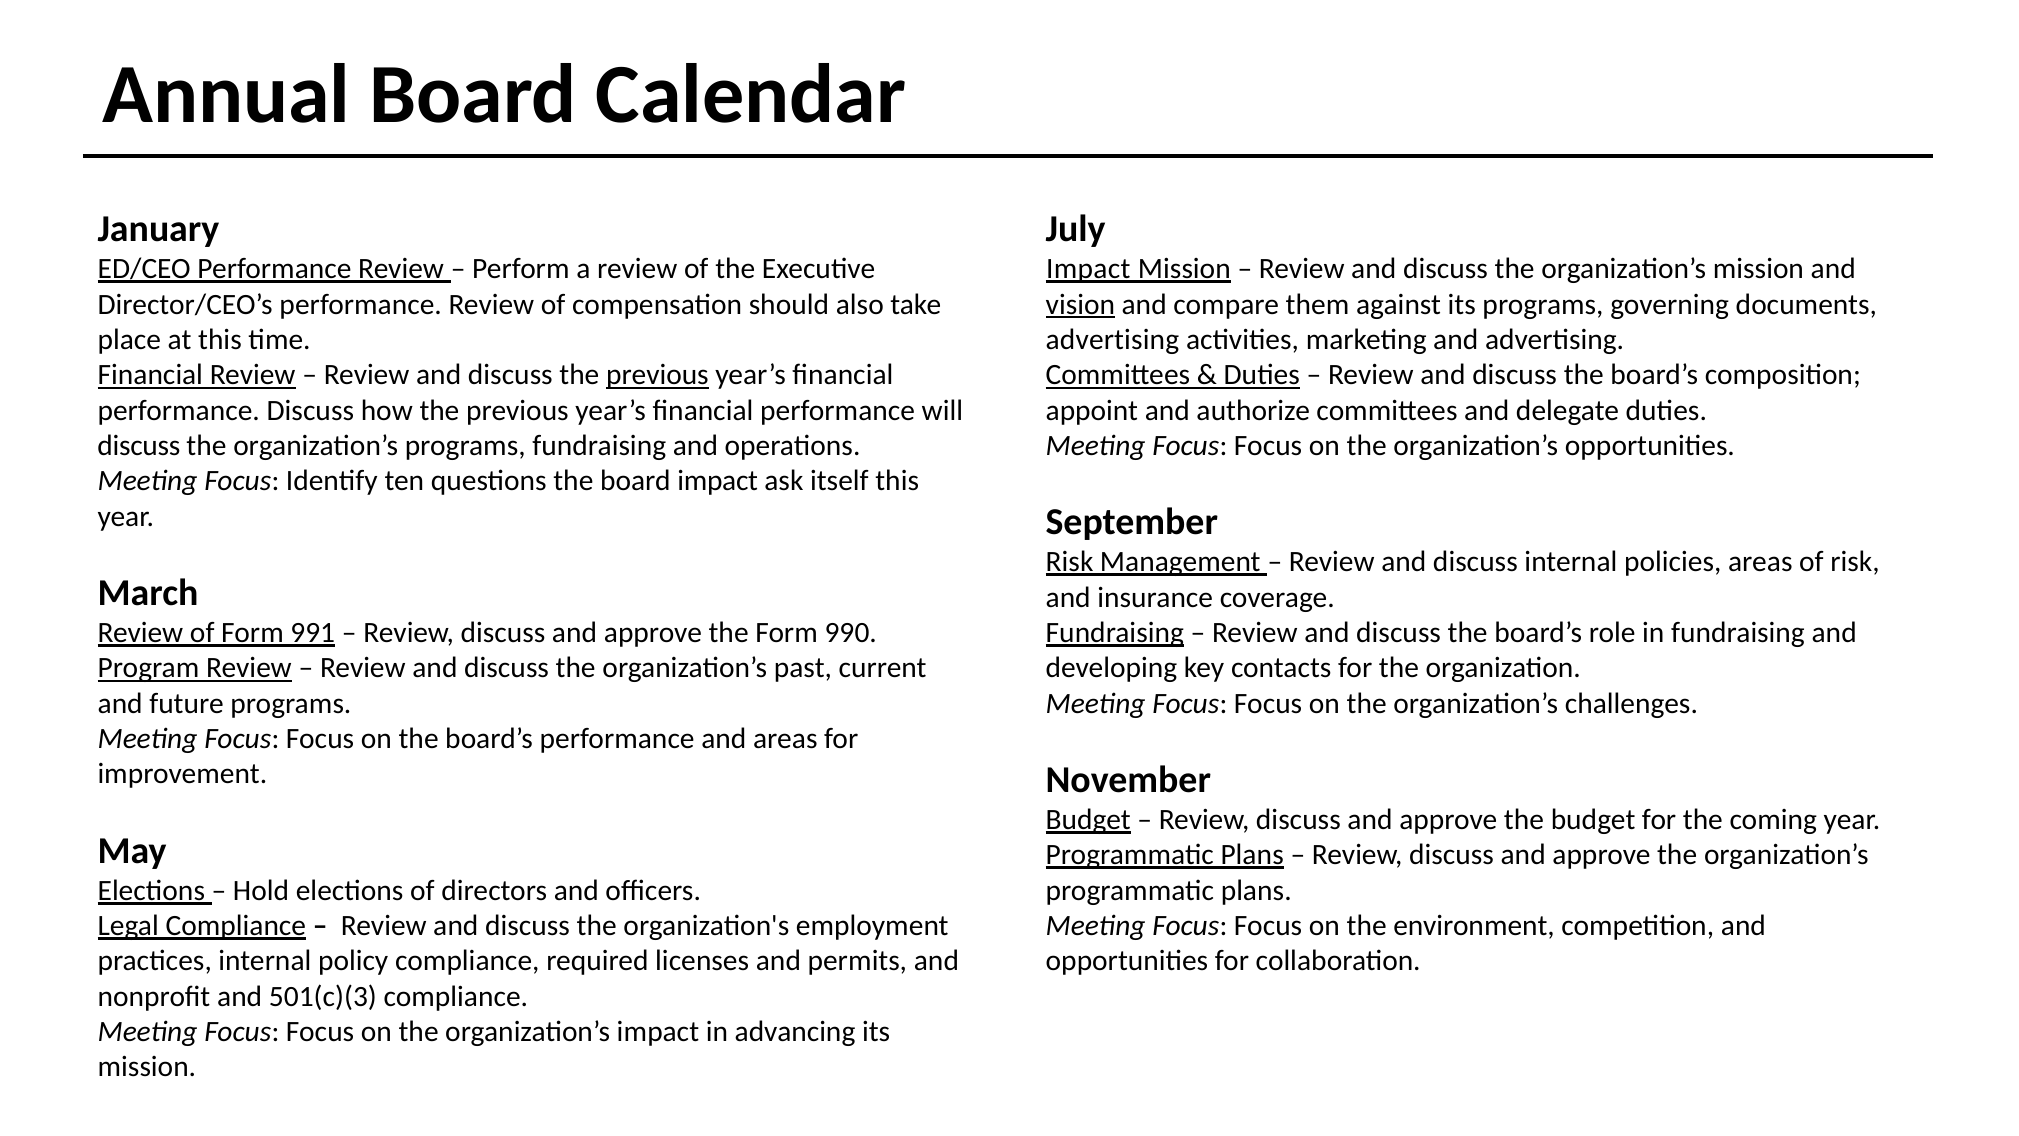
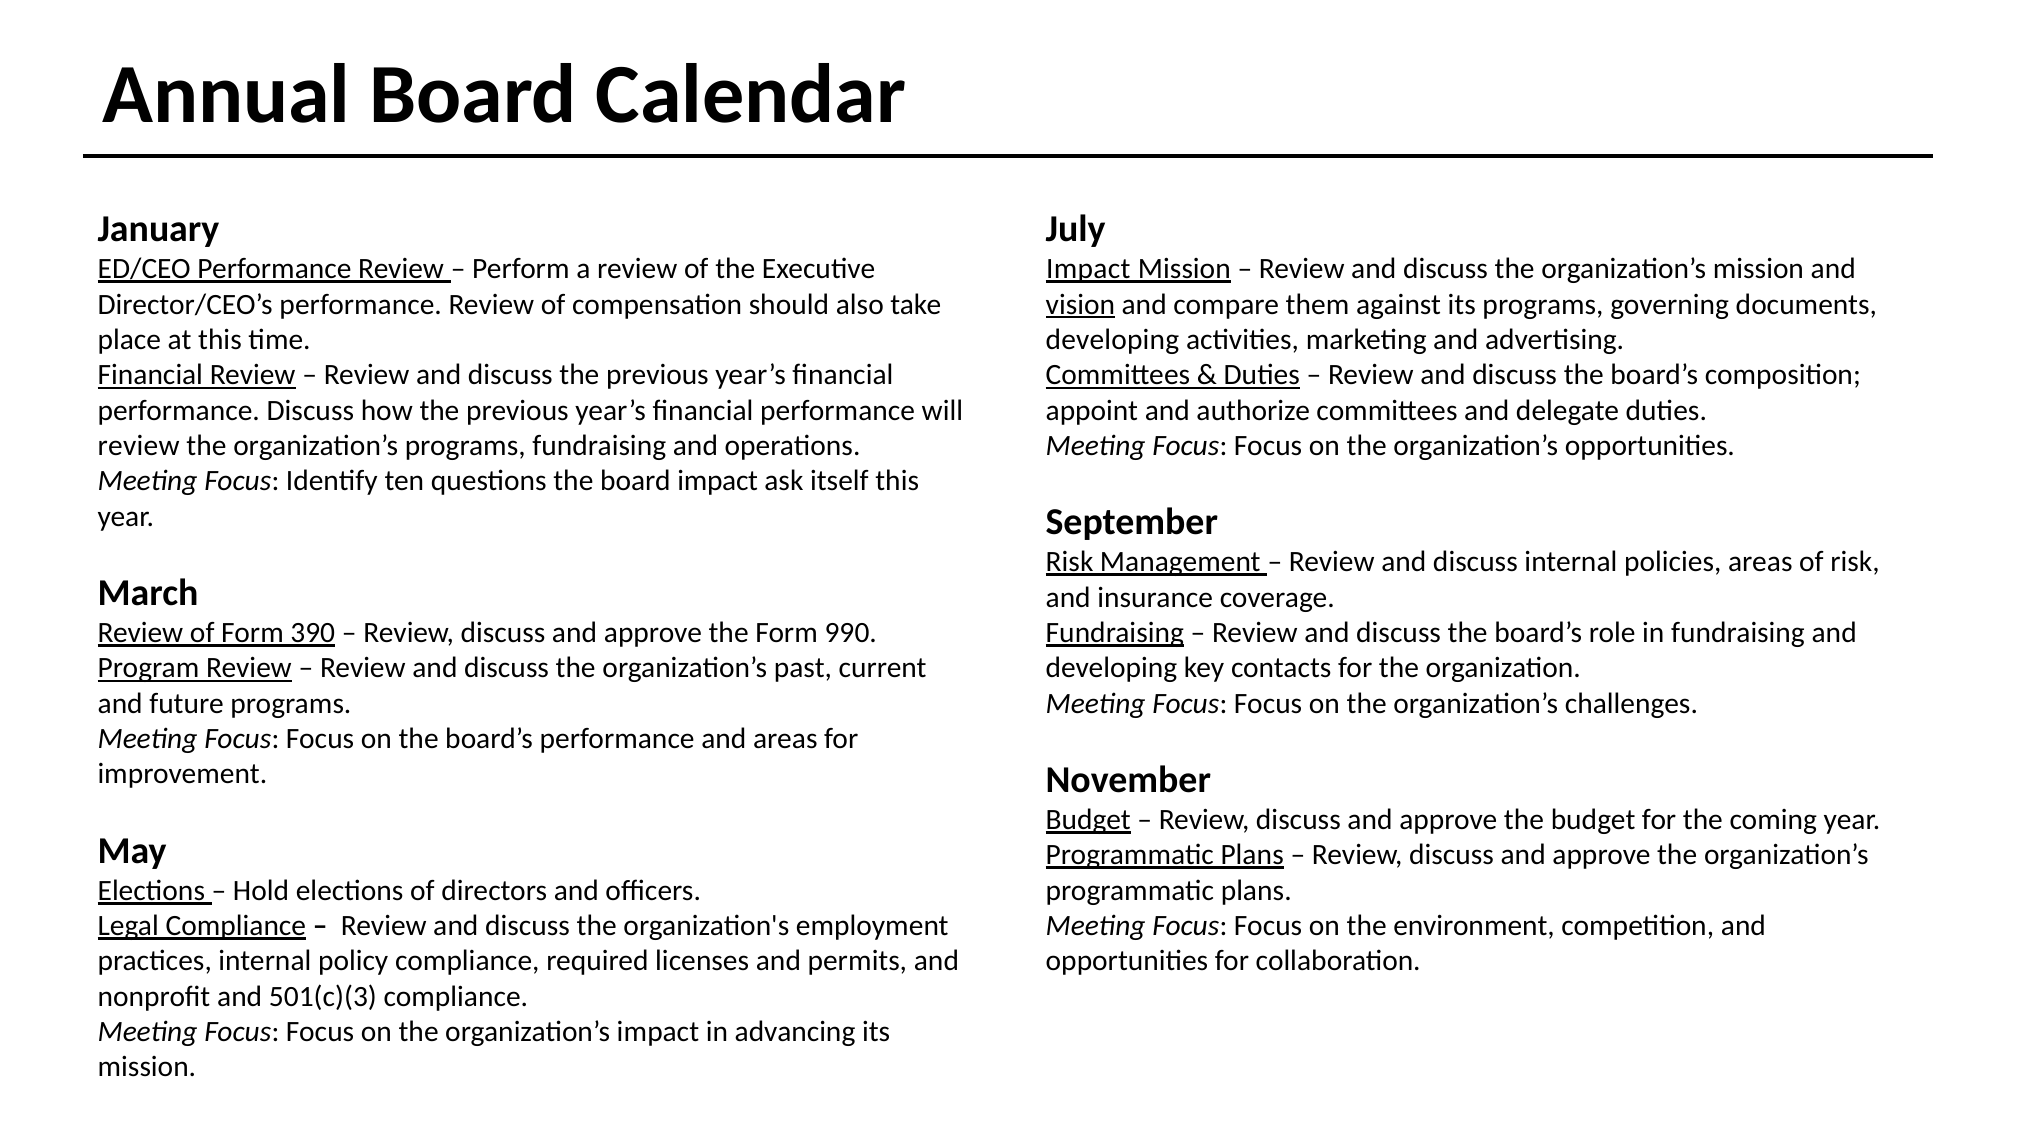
advertising: advertising -> developing (1112, 340)
previous underline: present -> none (657, 375)
discuss: discuss -> review (139, 446)
991: 991 -> 390 (313, 633)
